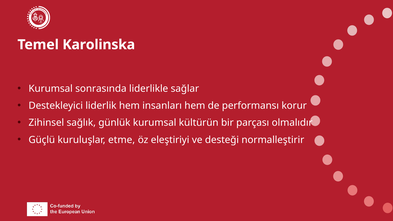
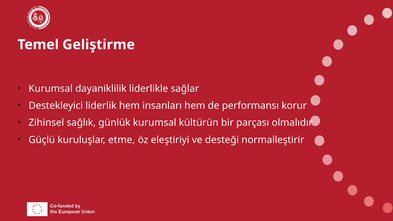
Karolinska: Karolinska -> Geliştirme (99, 45)
sonrasında: sonrasında -> dayaniklilik (101, 89)
